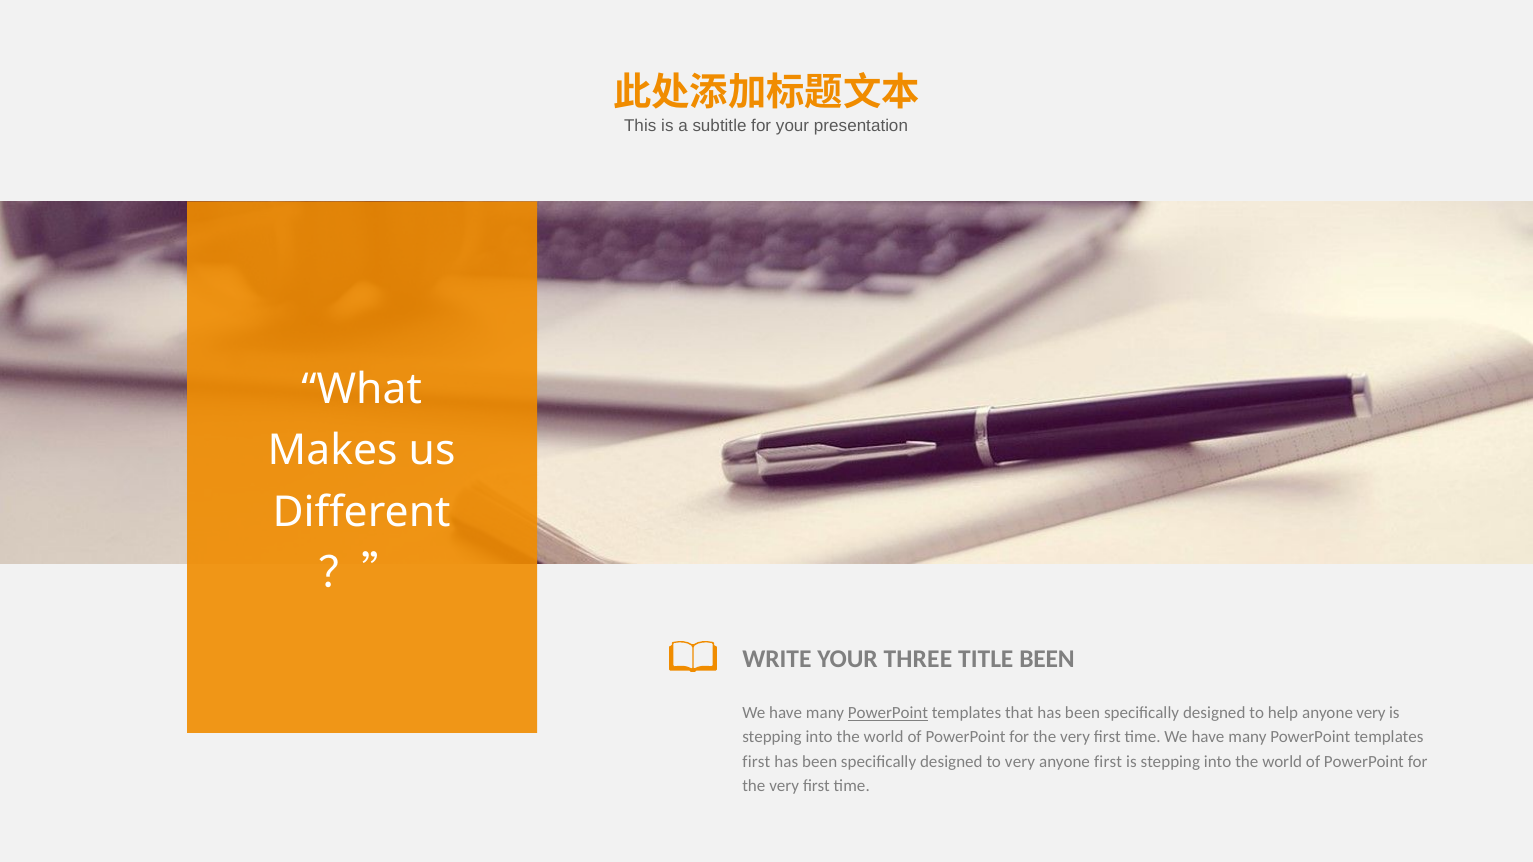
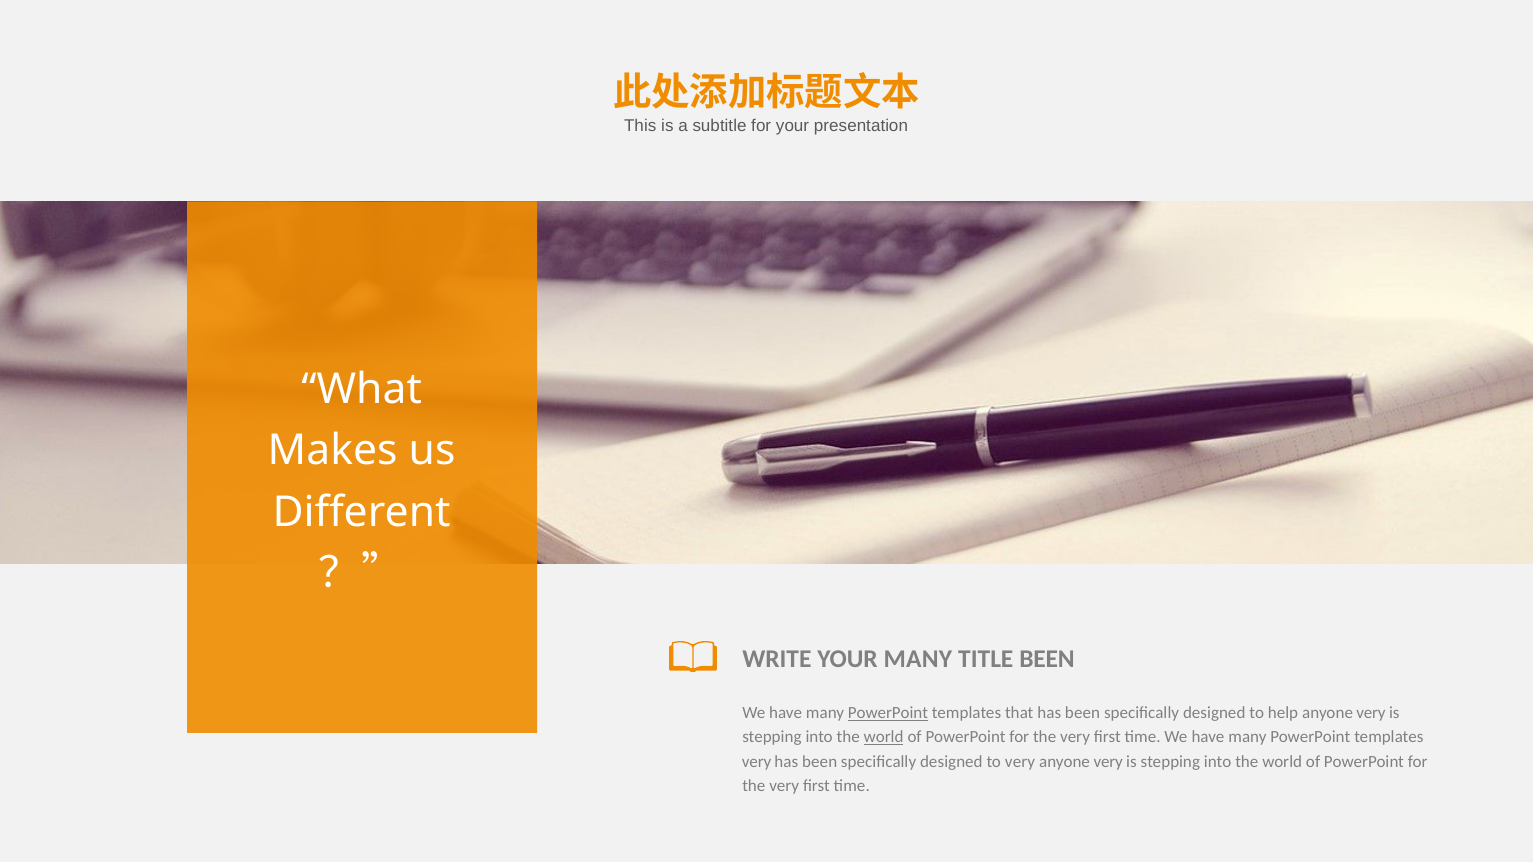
YOUR THREE: THREE -> MANY (918, 660)
world underline: none -> present (884, 737)
first: first -> very (757, 762)
first: first -> very (1108, 762)
